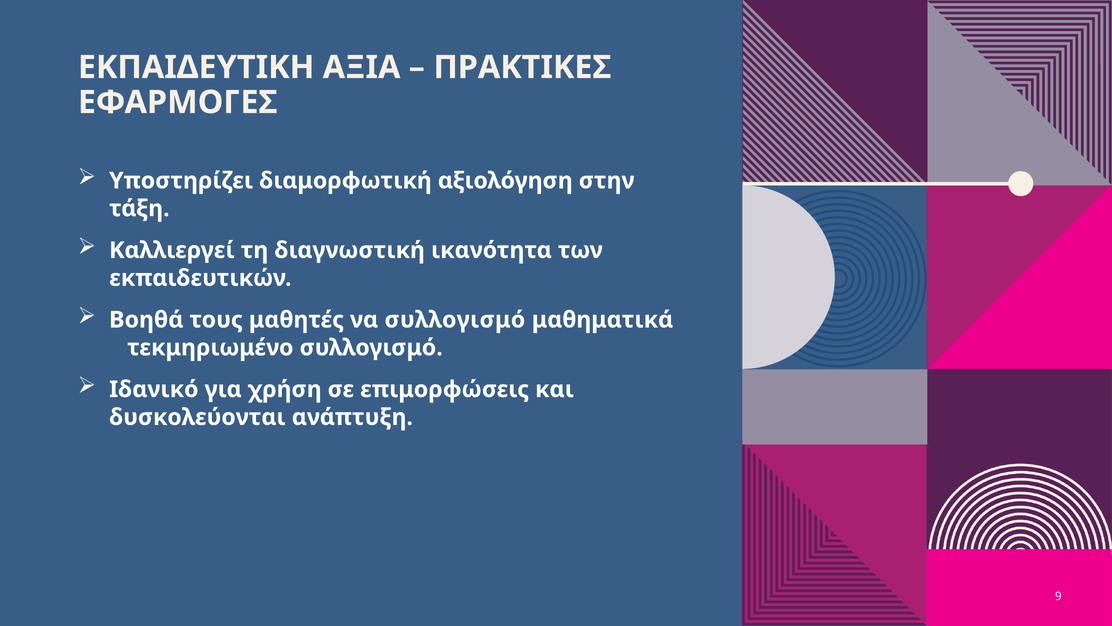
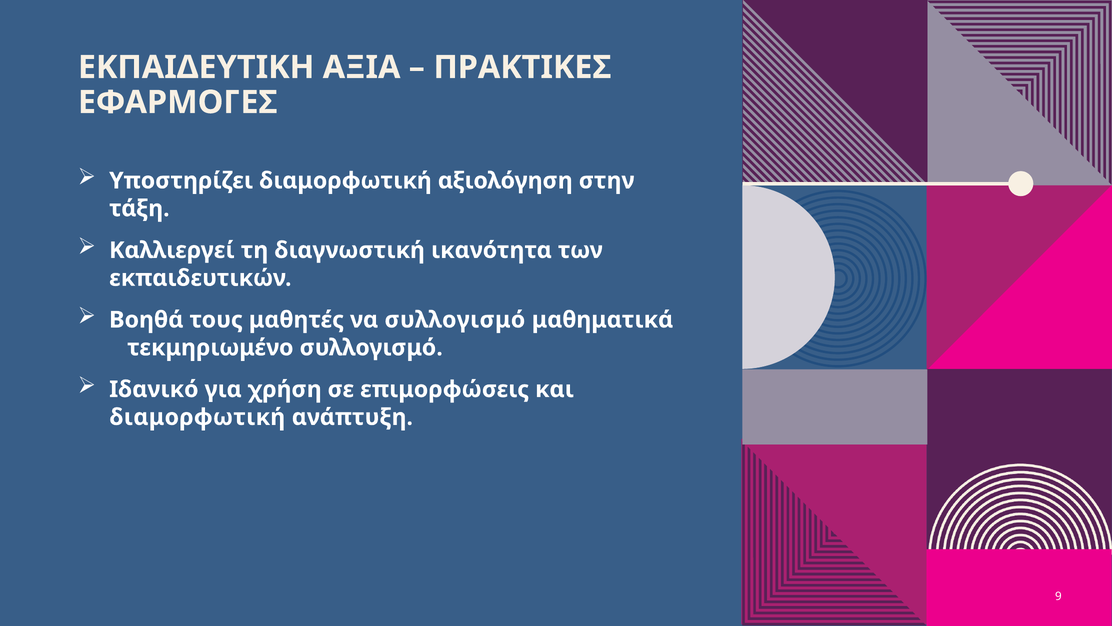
δυσκολεύονται: δυσκολεύονται -> διαμορφωτική (197, 417)
